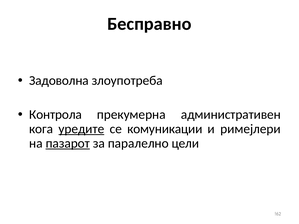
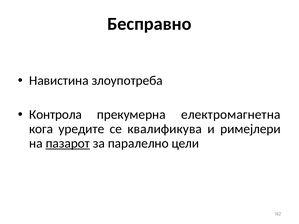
Задоволна: Задоволна -> Навистина (59, 81)
административен: административен -> електромагнетна (231, 115)
уредите underline: present -> none (81, 129)
комуникации: комуникации -> квалификува (165, 129)
